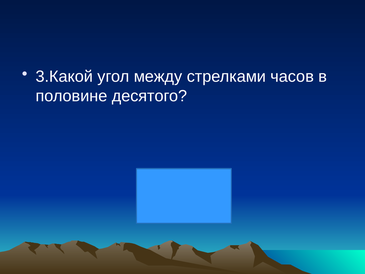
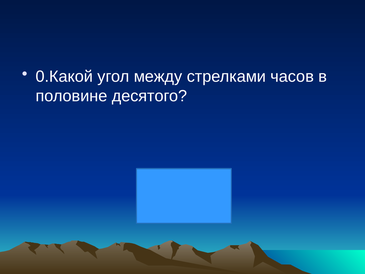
3.Какой: 3.Какой -> 0.Какой (64, 77)
